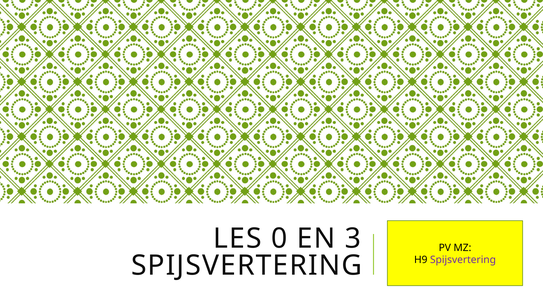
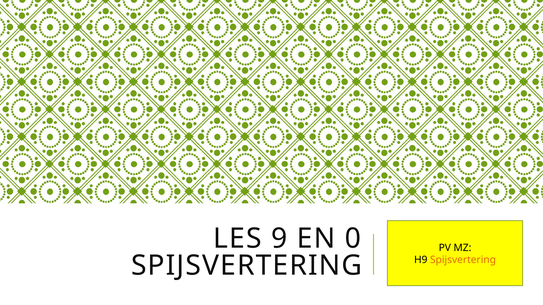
0: 0 -> 9 (279, 239)
3: 3 -> 0 (353, 239)
Spijsvertering colour: purple -> orange (463, 260)
